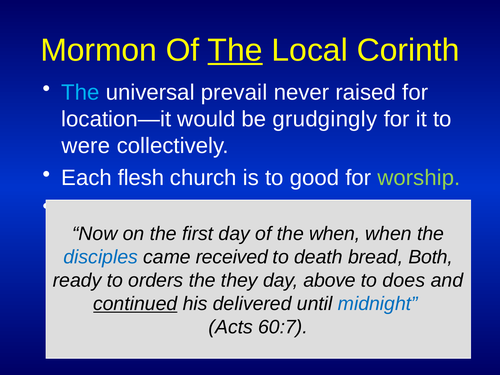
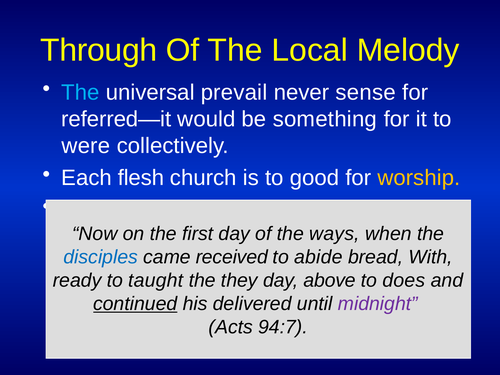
Mormon: Mormon -> Through (99, 50)
The underline: present -> none (235, 50)
Corinth: Corinth -> Melody (408, 50)
raised: raised -> sense (366, 92)
location—it: location—it -> referred—it (116, 119)
grudgingly: grudgingly -> something (325, 119)
worship colour: light green -> yellow (419, 178)
when: when -> ways (334, 234)
death: death -> abide (318, 257)
Both: Both -> With (431, 257)
orders: orders -> taught (156, 281)
midnight colour: blue -> purple (378, 304)
60:7: 60:7 -> 94:7 (283, 327)
